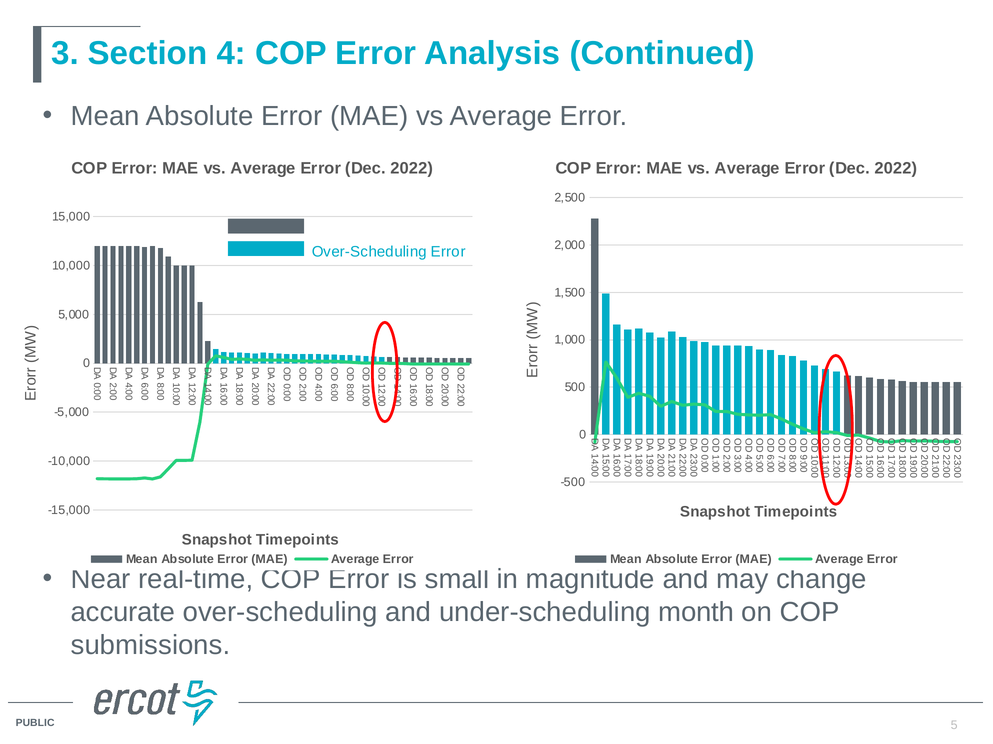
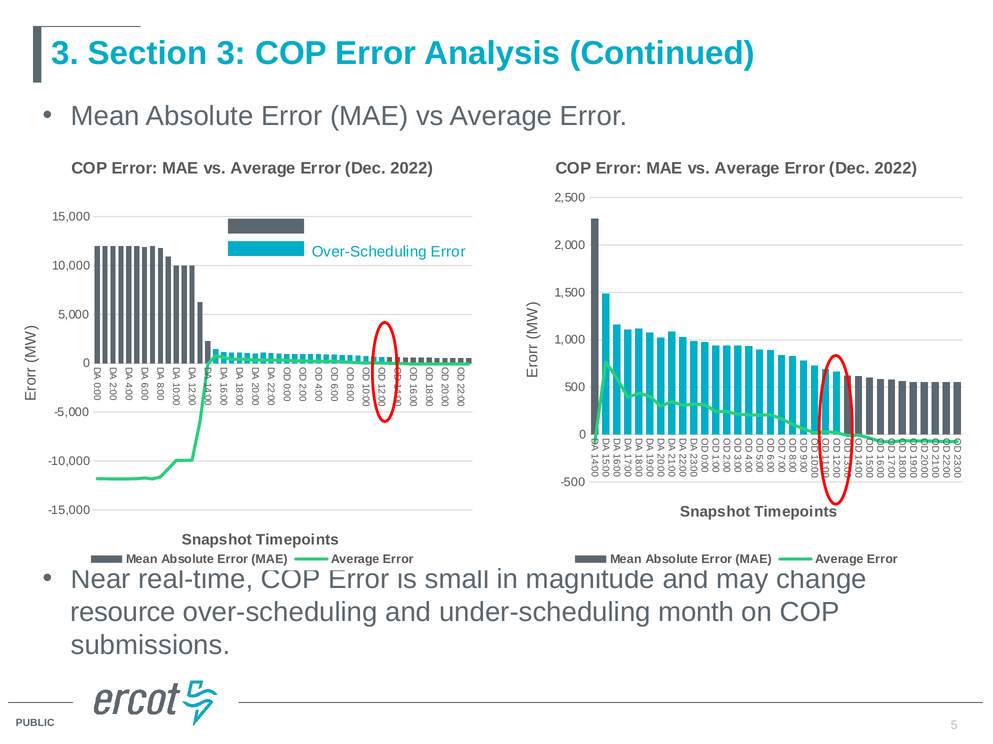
Section 4: 4 -> 3 (231, 54)
accurate: accurate -> resource (123, 613)
